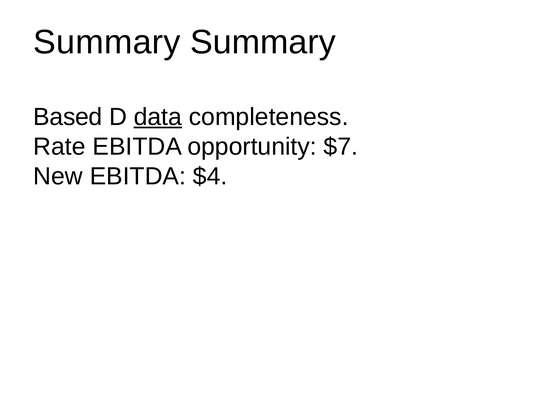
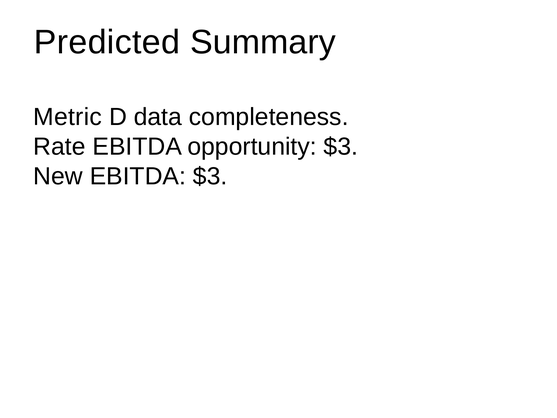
Summary: Summary -> Predicted (107, 42)
Based: Based -> Metric (68, 117)
data underline: present -> none (158, 117)
opportunity $7: $7 -> $3 (341, 147)
EBITDA $4: $4 -> $3 (210, 176)
